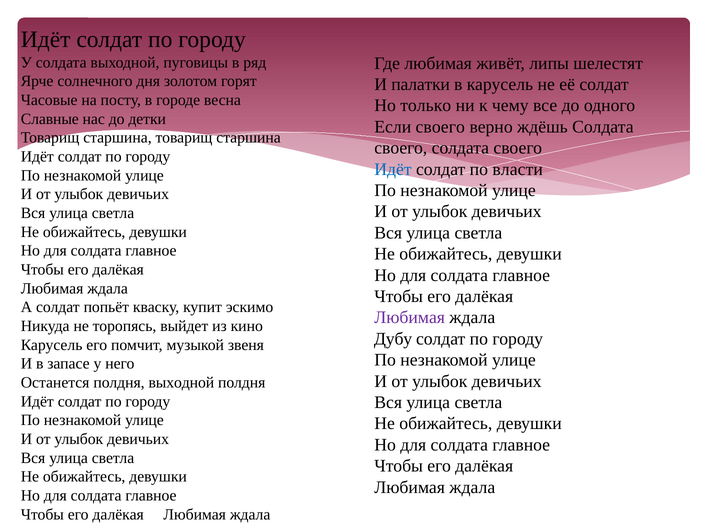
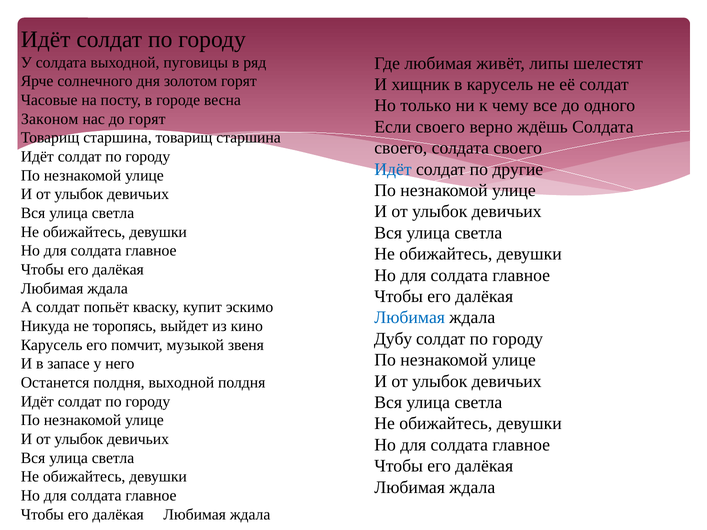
палатки: палатки -> хищник (421, 84)
Славные: Славные -> Законом (50, 119)
до детки: детки -> горят (147, 119)
власти: власти -> другие (518, 169)
Любимая colour: purple -> blue (410, 318)
